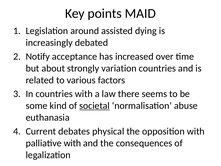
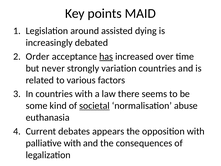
Notify: Notify -> Order (38, 56)
has underline: none -> present (106, 56)
about: about -> never (53, 68)
physical: physical -> appears (108, 131)
